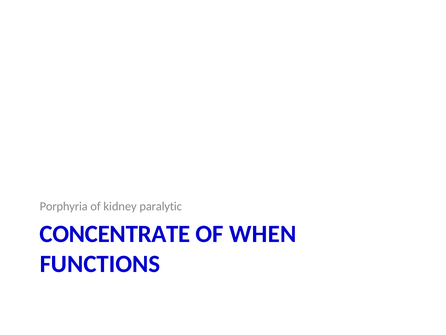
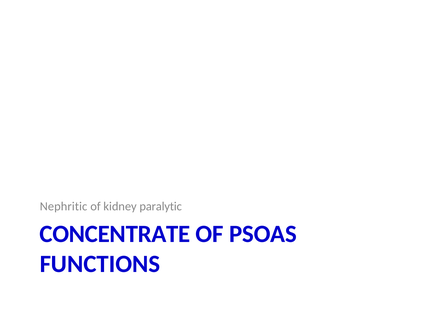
Porphyria: Porphyria -> Nephritic (64, 206)
WHEN: WHEN -> PSOAS (263, 234)
